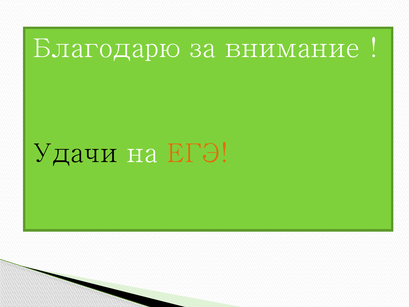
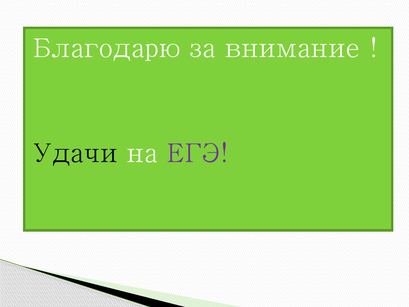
ЕГЭ colour: orange -> purple (198, 153)
